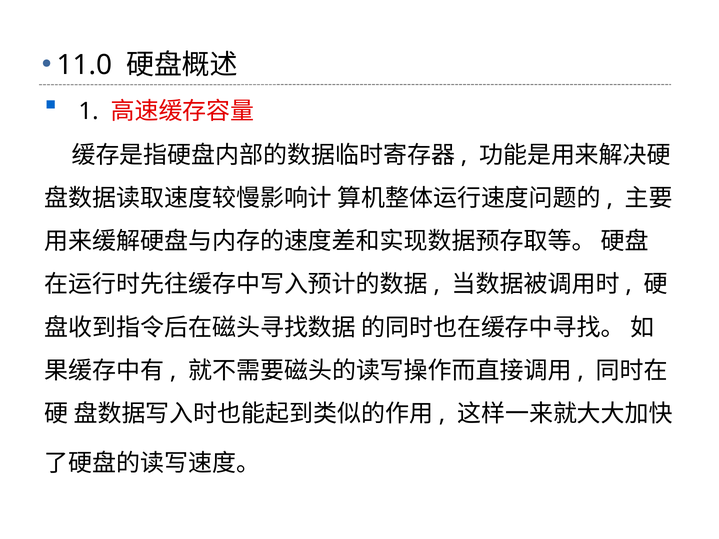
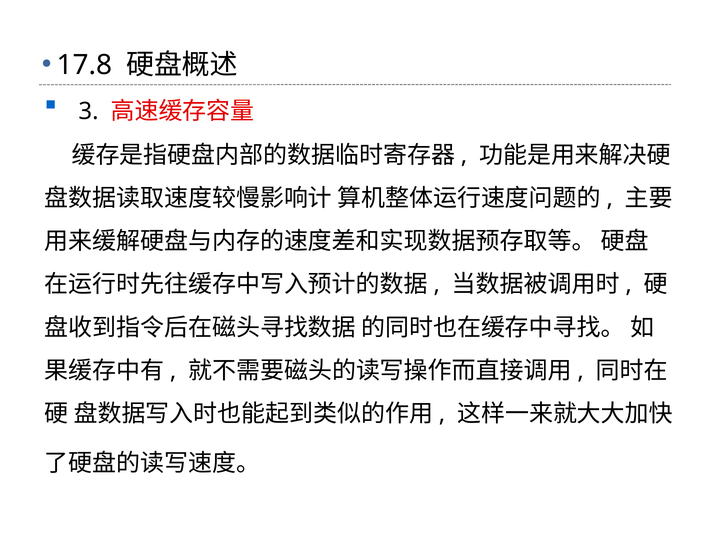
11.0: 11.0 -> 17.8 (85, 65)
1: 1 -> 3 (89, 111)
